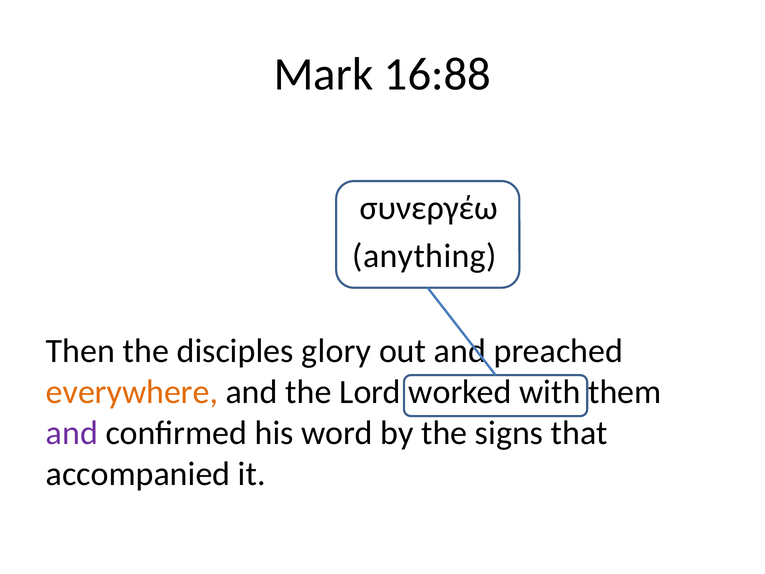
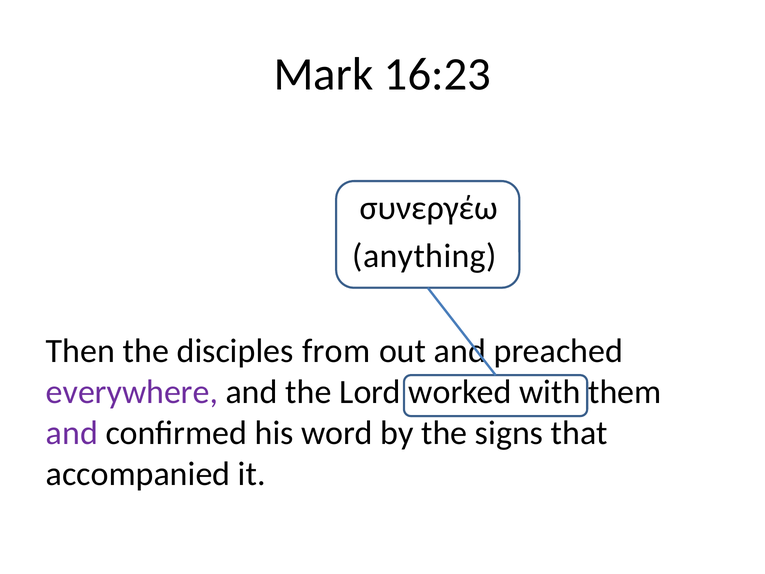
16:88: 16:88 -> 16:23 (437, 74)
glory: glory -> from (336, 351)
everywhere colour: orange -> purple (132, 392)
